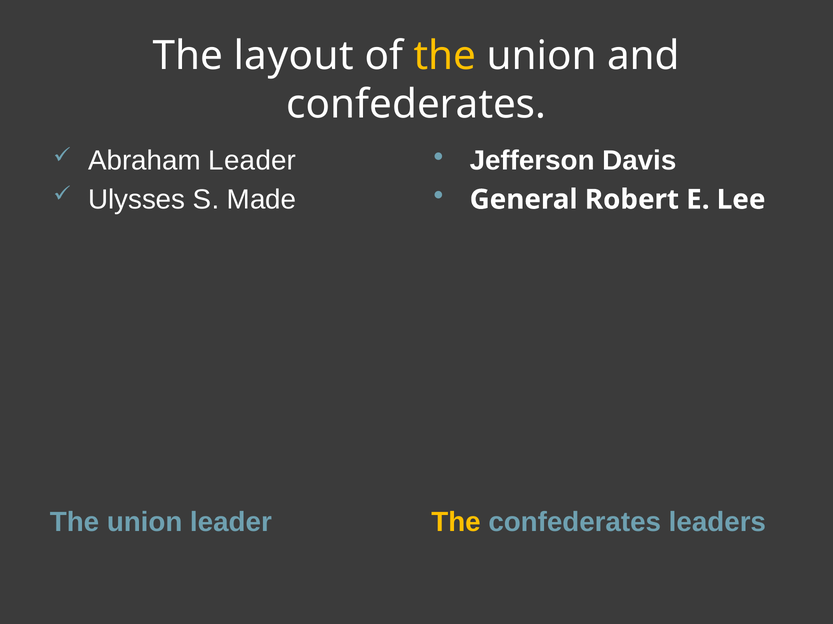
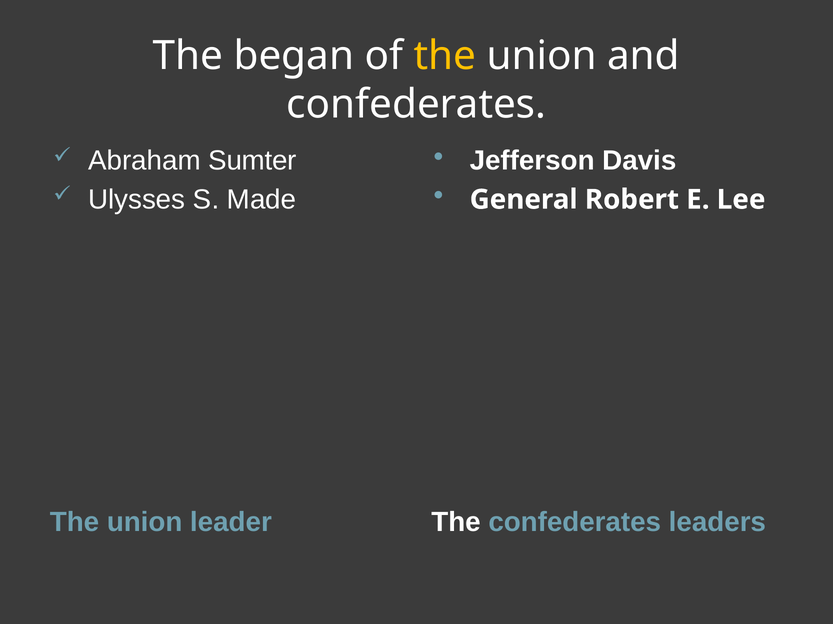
layout: layout -> began (294, 56)
Abraham Leader: Leader -> Sumter (253, 161)
The colour: yellow -> white (456, 523)
